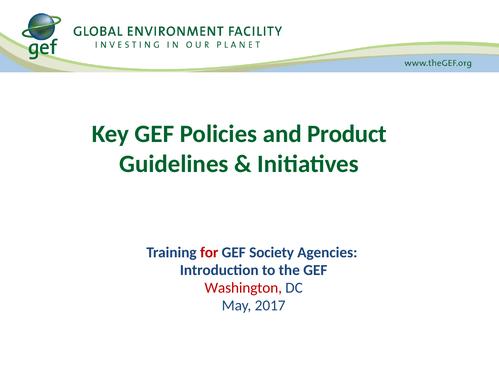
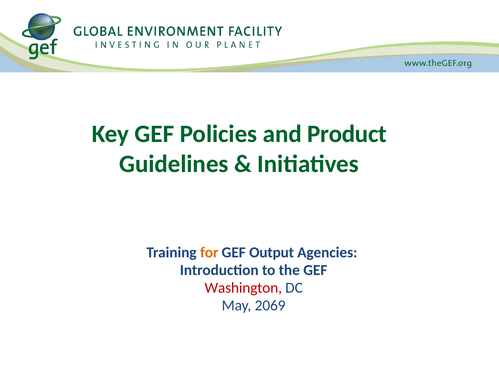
for colour: red -> orange (209, 253)
Society: Society -> Output (272, 253)
2017: 2017 -> 2069 (270, 306)
